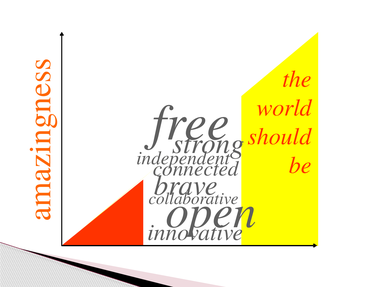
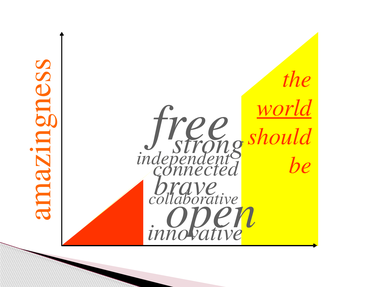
world underline: none -> present (284, 108)
